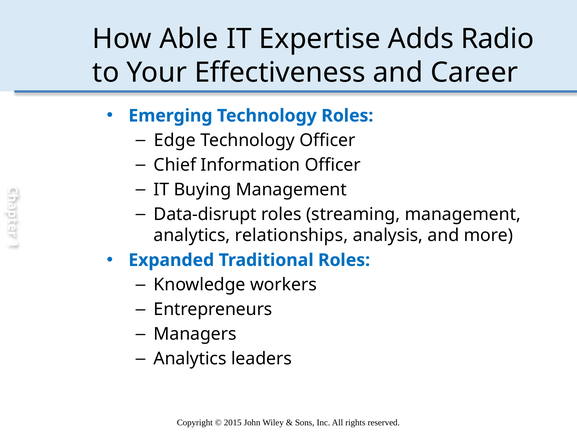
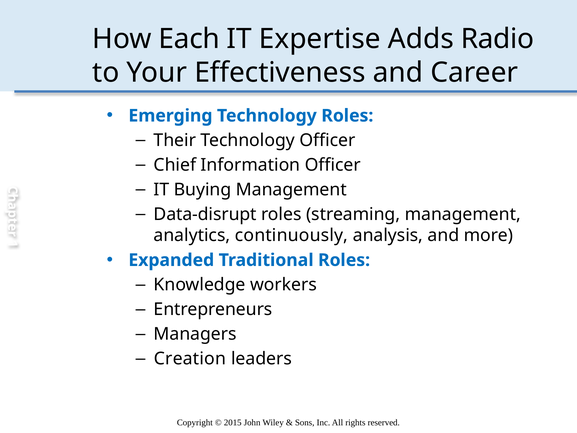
Able: Able -> Each (189, 39)
Edge: Edge -> Their (175, 140)
relationships: relationships -> continuously (291, 235)
Analytics: Analytics -> Creation (190, 359)
